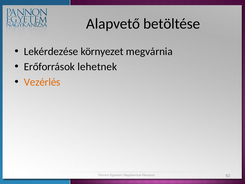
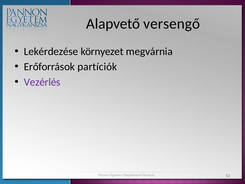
betöltése: betöltése -> versengő (172, 24)
lehetnek: lehetnek -> partíciók (97, 67)
Vezérlés colour: orange -> purple (42, 82)
